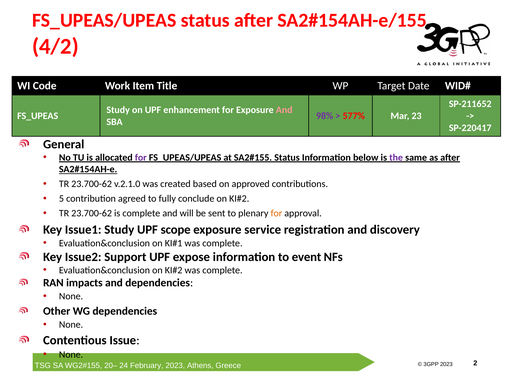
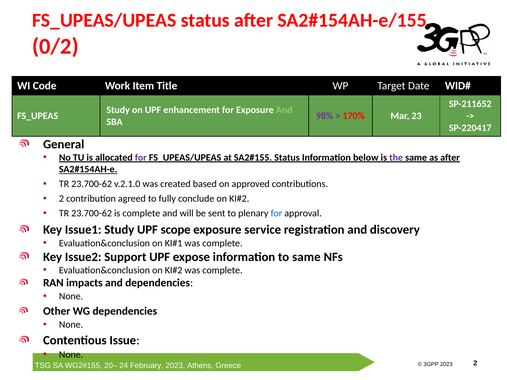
4/2: 4/2 -> 0/2 (55, 46)
And colour: pink -> light green (284, 110)
577%: 577% -> 170% (354, 116)
5: 5 -> 2 (61, 199)
for colour: orange -> blue (276, 213)
to event: event -> same (306, 257)
